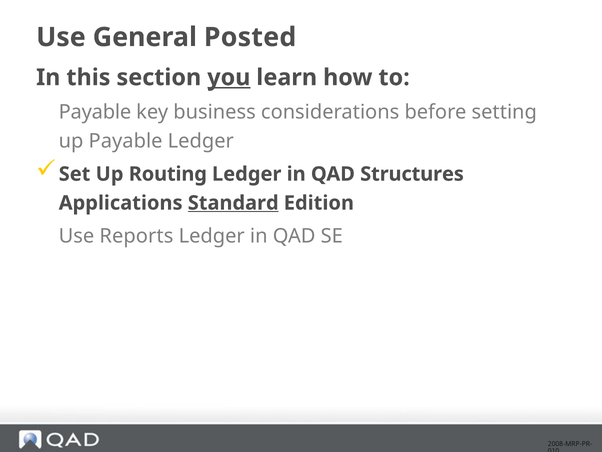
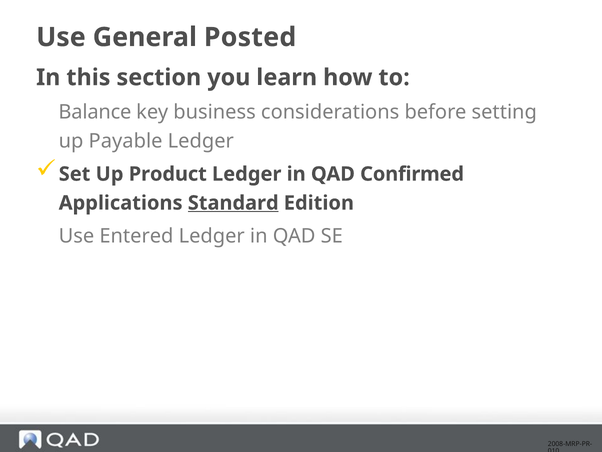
you underline: present -> none (229, 77)
Payable: Payable -> Balance (95, 112)
Routing: Routing -> Product (168, 174)
Structures: Structures -> Confirmed (412, 174)
Reports: Reports -> Entered (136, 236)
